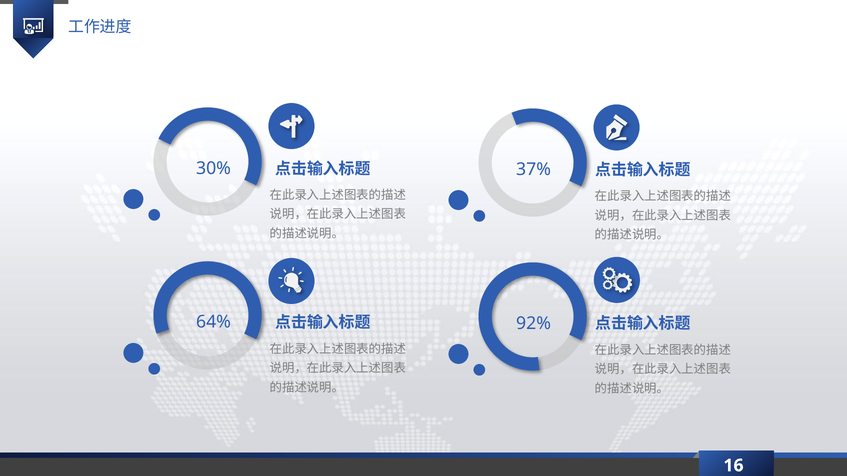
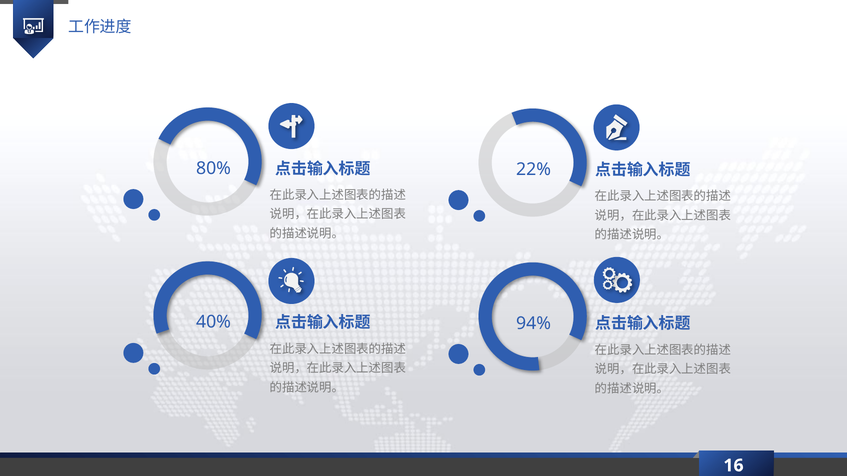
30%: 30% -> 80% (213, 168)
37%: 37% -> 22% (534, 169)
64%: 64% -> 40% (213, 322)
92%: 92% -> 94% (534, 323)
